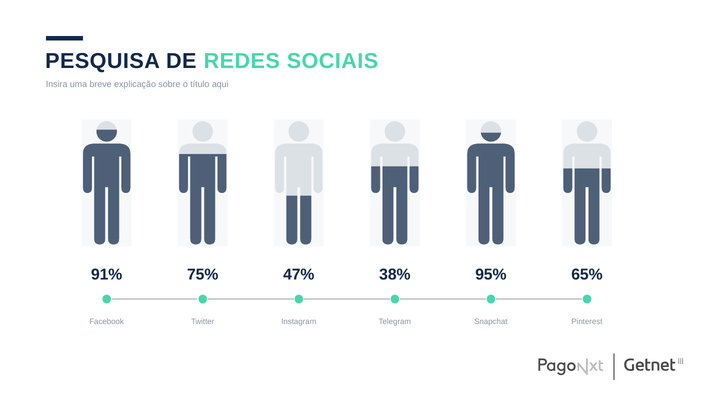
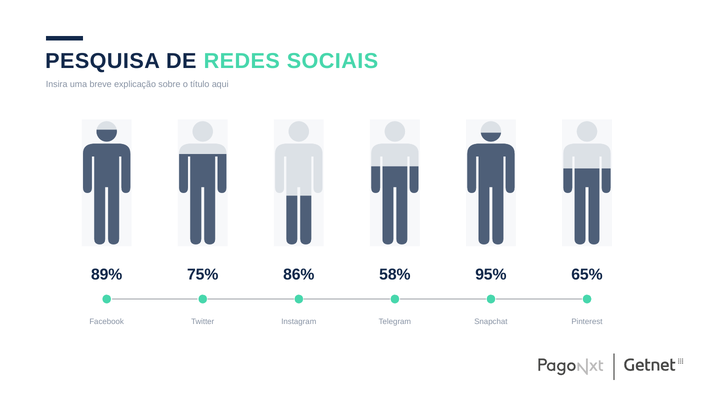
91%: 91% -> 89% (107, 274)
47%: 47% -> 86% (299, 274)
38%: 38% -> 58% (395, 274)
